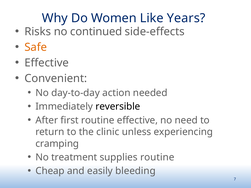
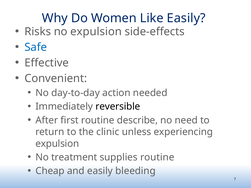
Like Years: Years -> Easily (186, 18)
no continued: continued -> expulsion (96, 32)
Safe colour: orange -> blue (36, 47)
routine effective: effective -> describe (137, 120)
cramping: cramping -> expulsion (57, 144)
